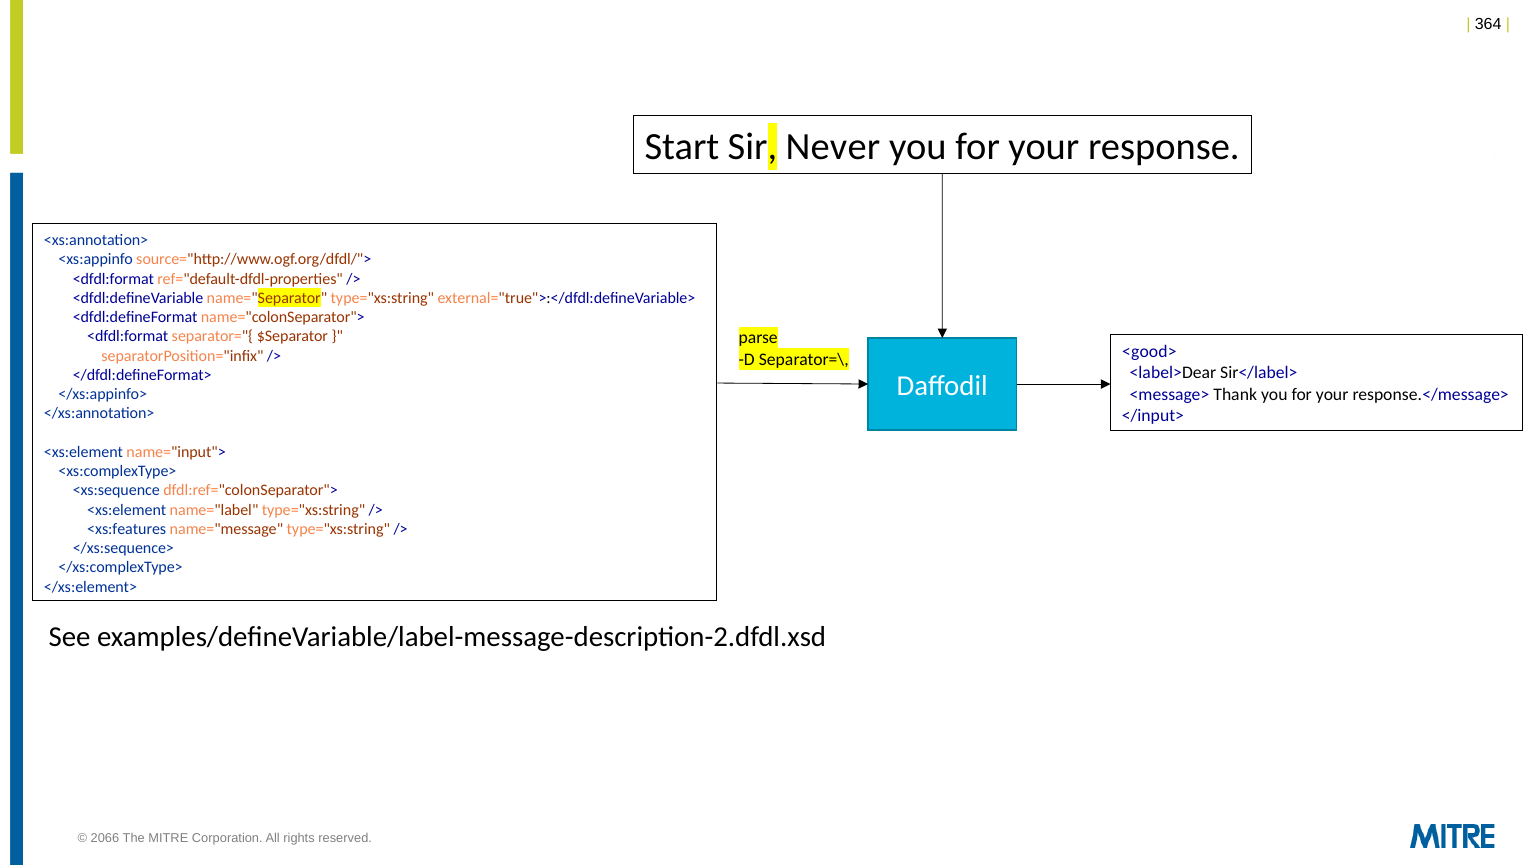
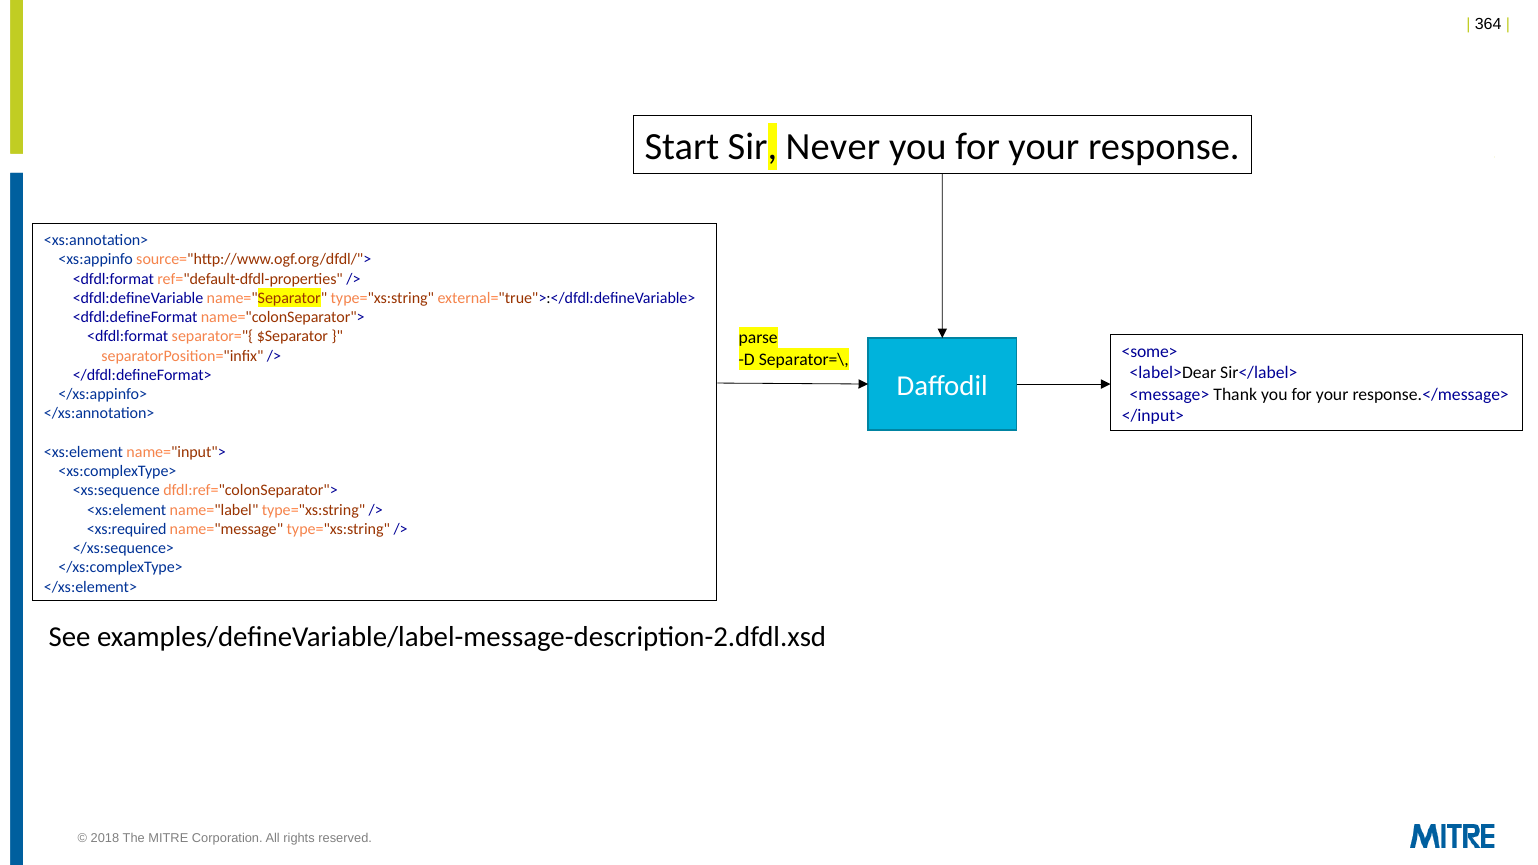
<good>: <good> -> <some> (1150, 352)
<xs:features: <xs:features -> <xs:required (127, 529)
2066: 2066 -> 2018 (105, 839)
